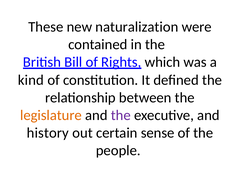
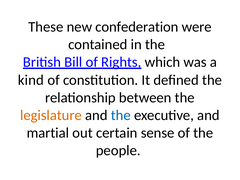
naturalization: naturalization -> confederation (137, 27)
the colour: purple -> blue (121, 115)
history: history -> martial (48, 133)
